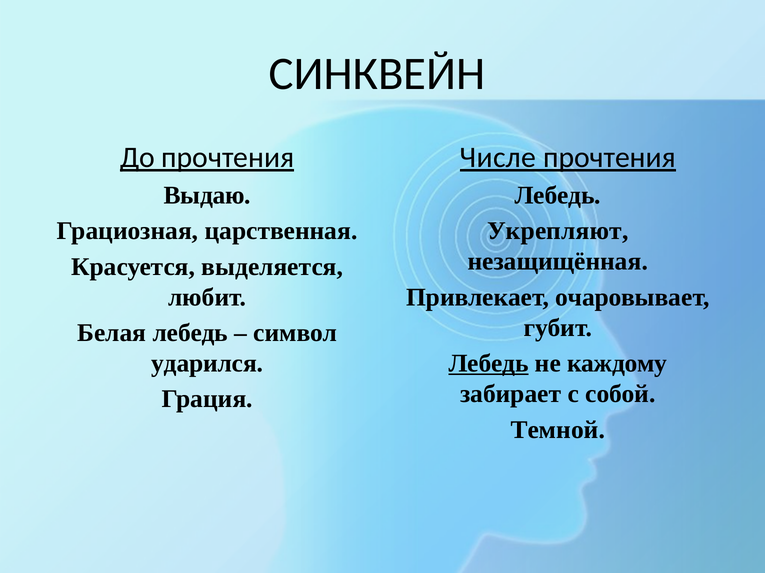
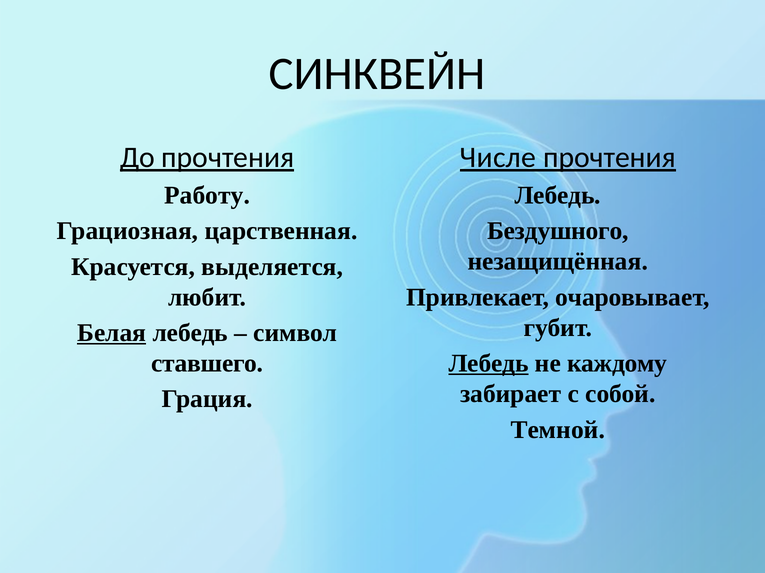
Выдаю: Выдаю -> Работу (207, 196)
Укрепляют: Укрепляют -> Бездушного (558, 231)
Белая underline: none -> present (112, 333)
ударился: ударился -> ставшего (207, 364)
